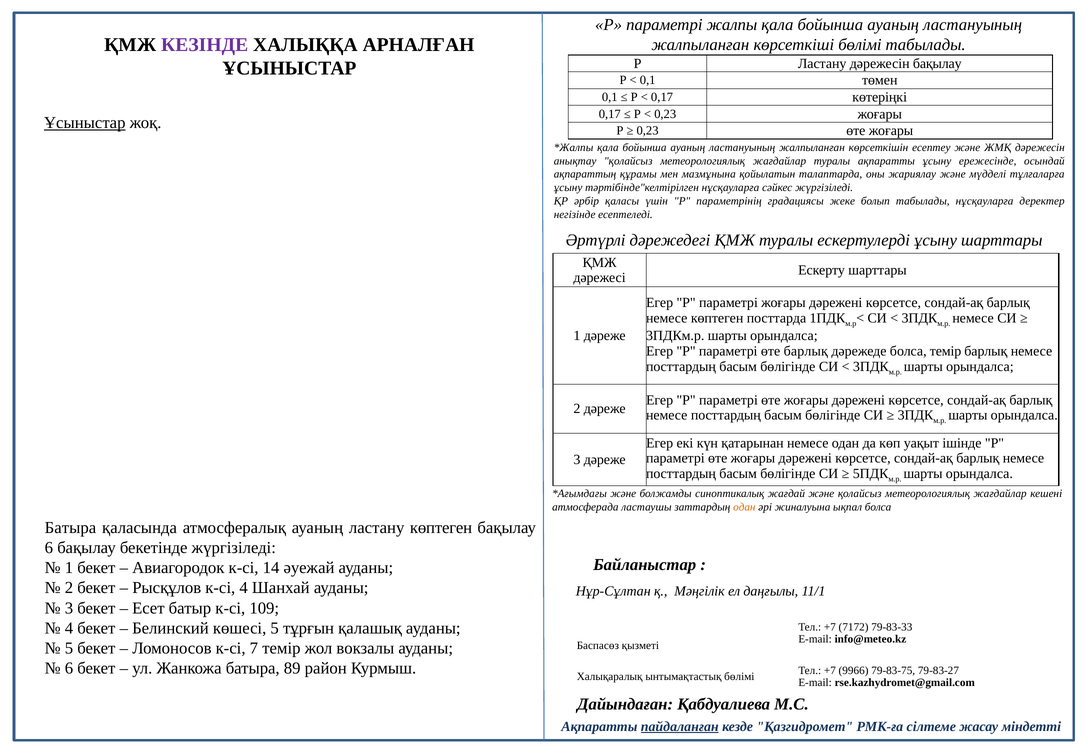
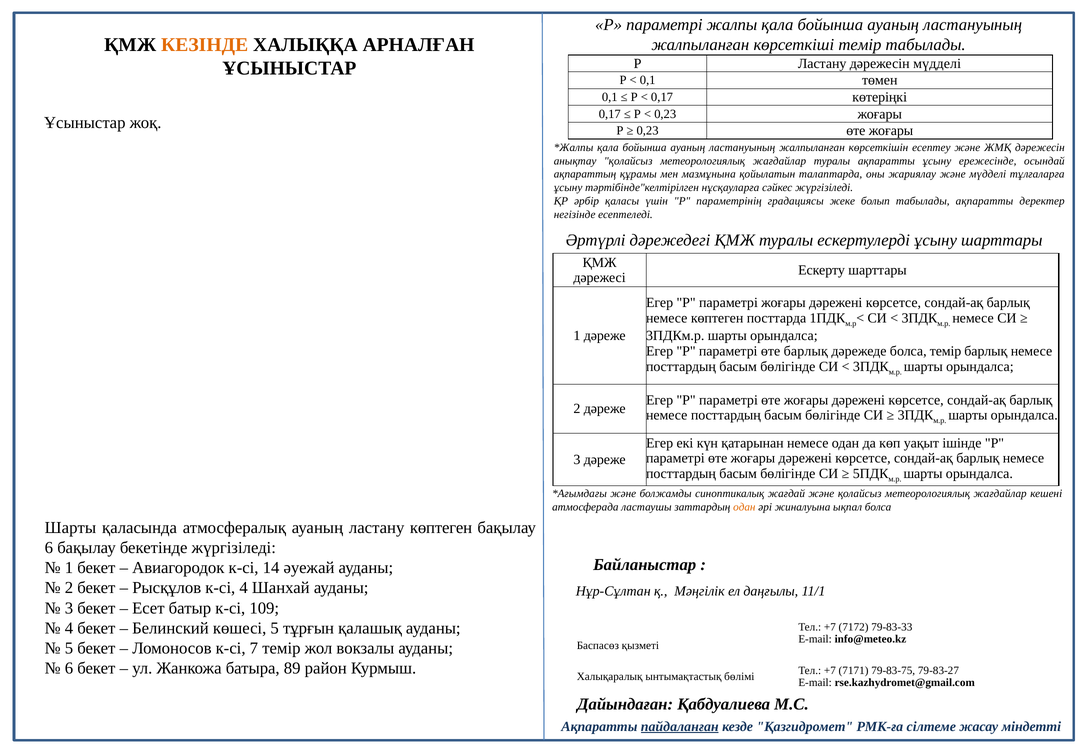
КЕЗІНДЕ colour: purple -> orange (205, 45)
көрсеткіші бөлімі: бөлімі -> темір (860, 45)
дәрежесін бақылау: бақылау -> мүдделі (937, 64)
Ұсыныстар underline: present -> none (85, 123)
табылады нұсқауларға: нұсқауларға -> ақпаратты (985, 201)
Батыра: Батыра -> Шарты (70, 528)
9966: 9966 -> 7171 (854, 671)
